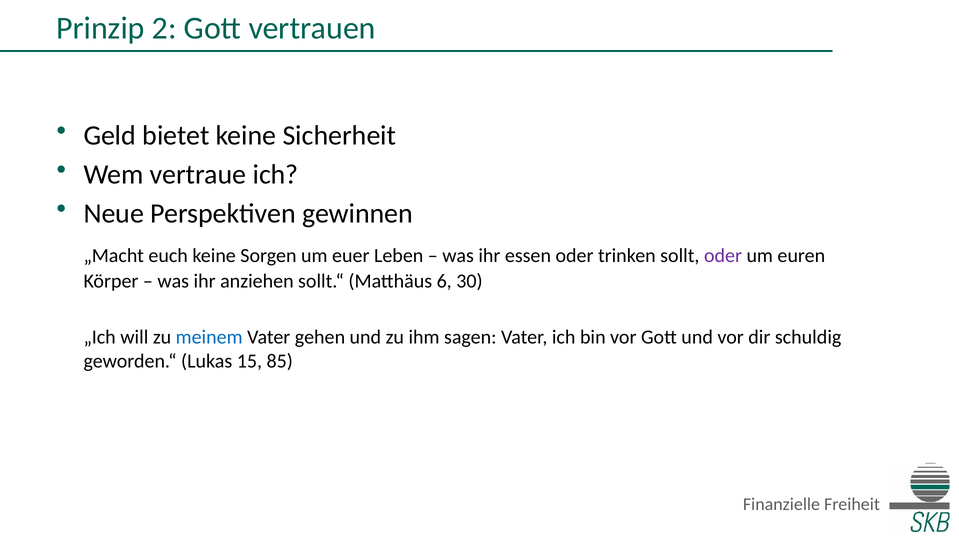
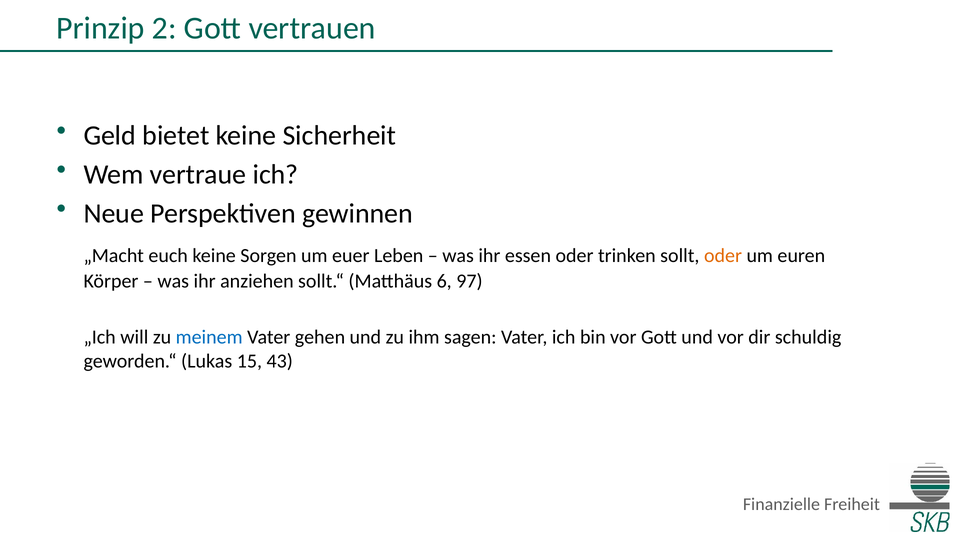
oder colour: purple -> orange (723, 256)
30: 30 -> 97 (469, 281)
85: 85 -> 43 (280, 361)
